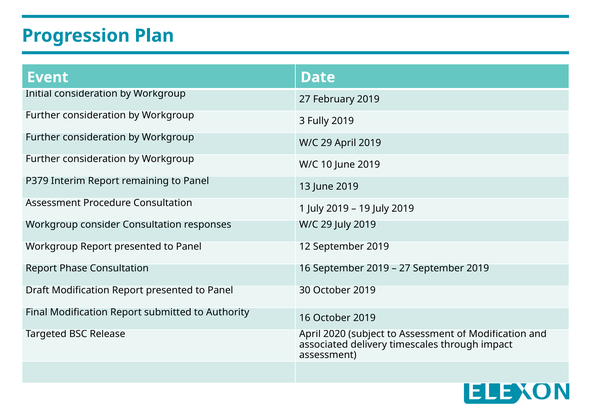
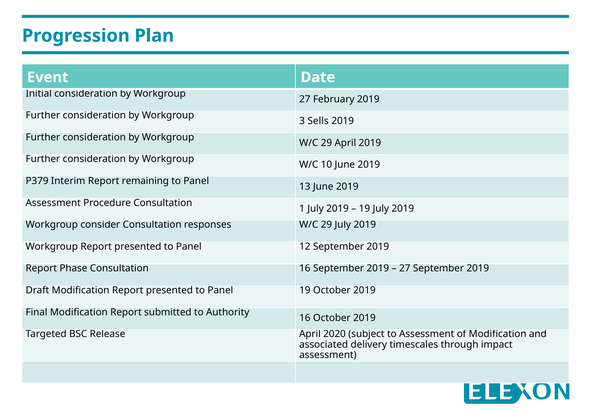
Fully: Fully -> Sells (318, 121)
Panel 30: 30 -> 19 (305, 290)
